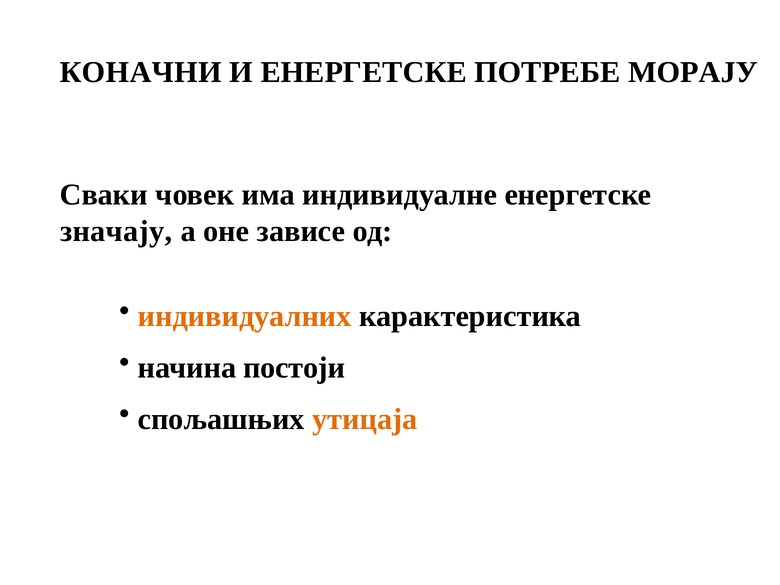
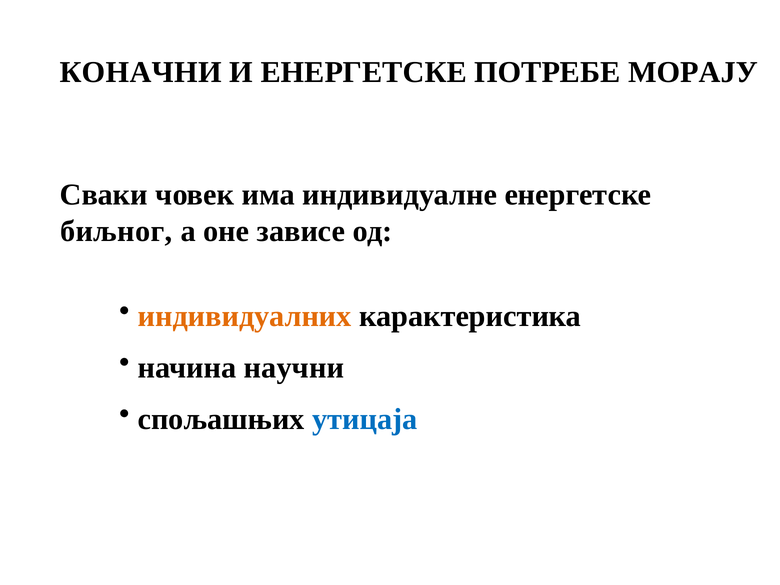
значају: значају -> биљног (116, 231)
постоји: постоји -> научни (294, 368)
утицаја colour: orange -> blue (365, 419)
